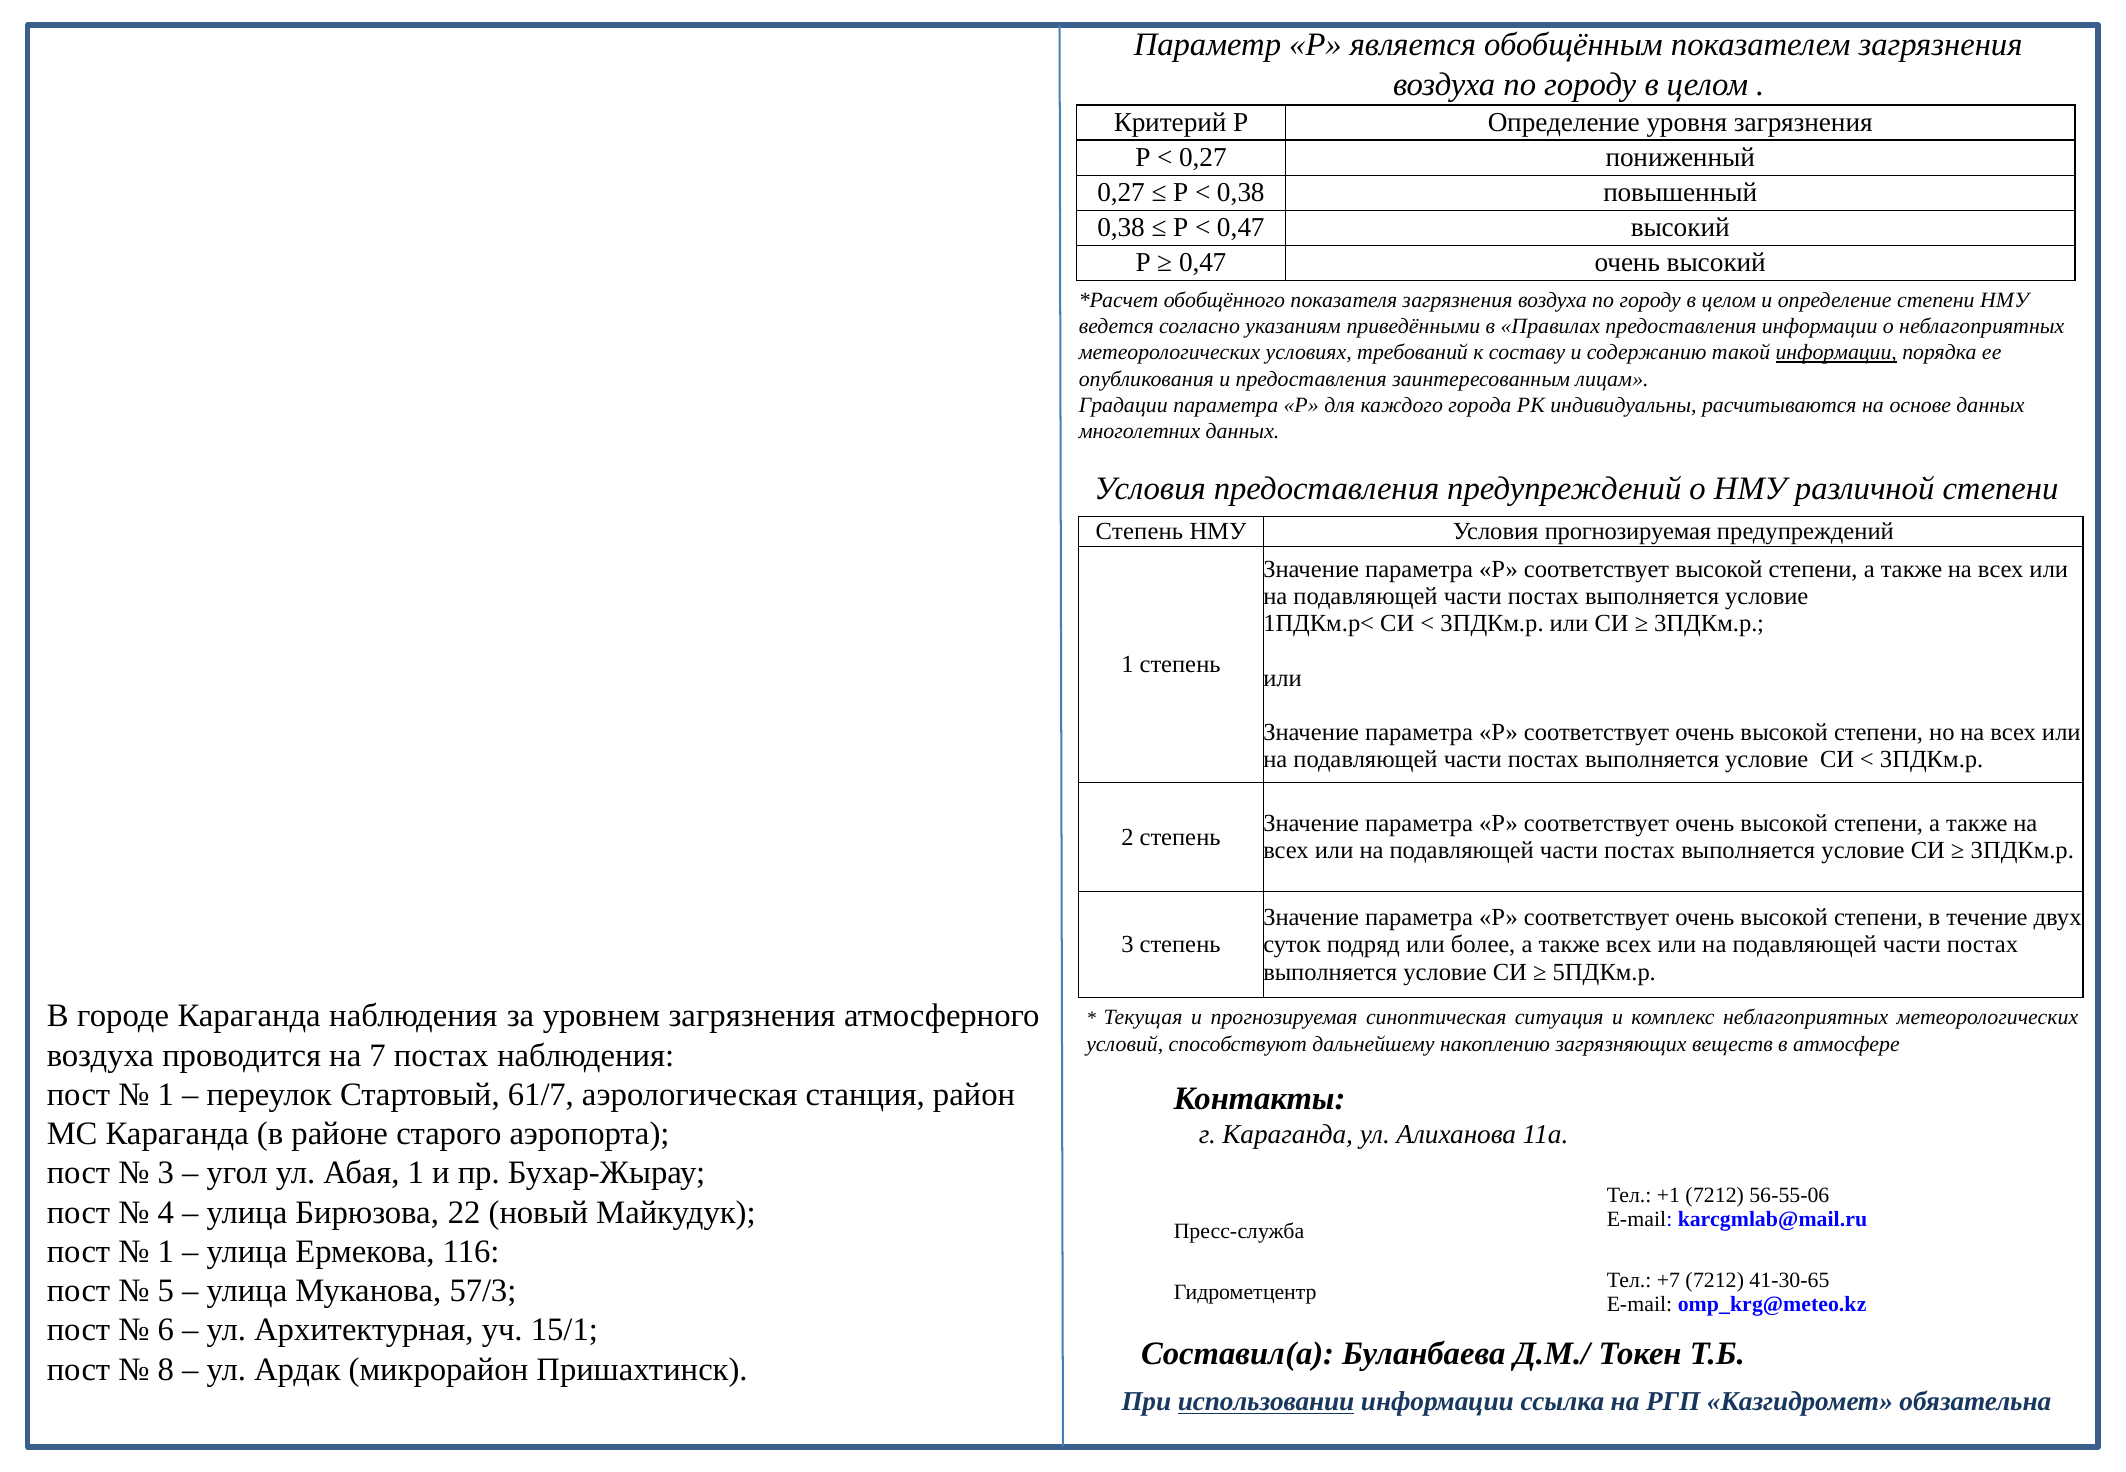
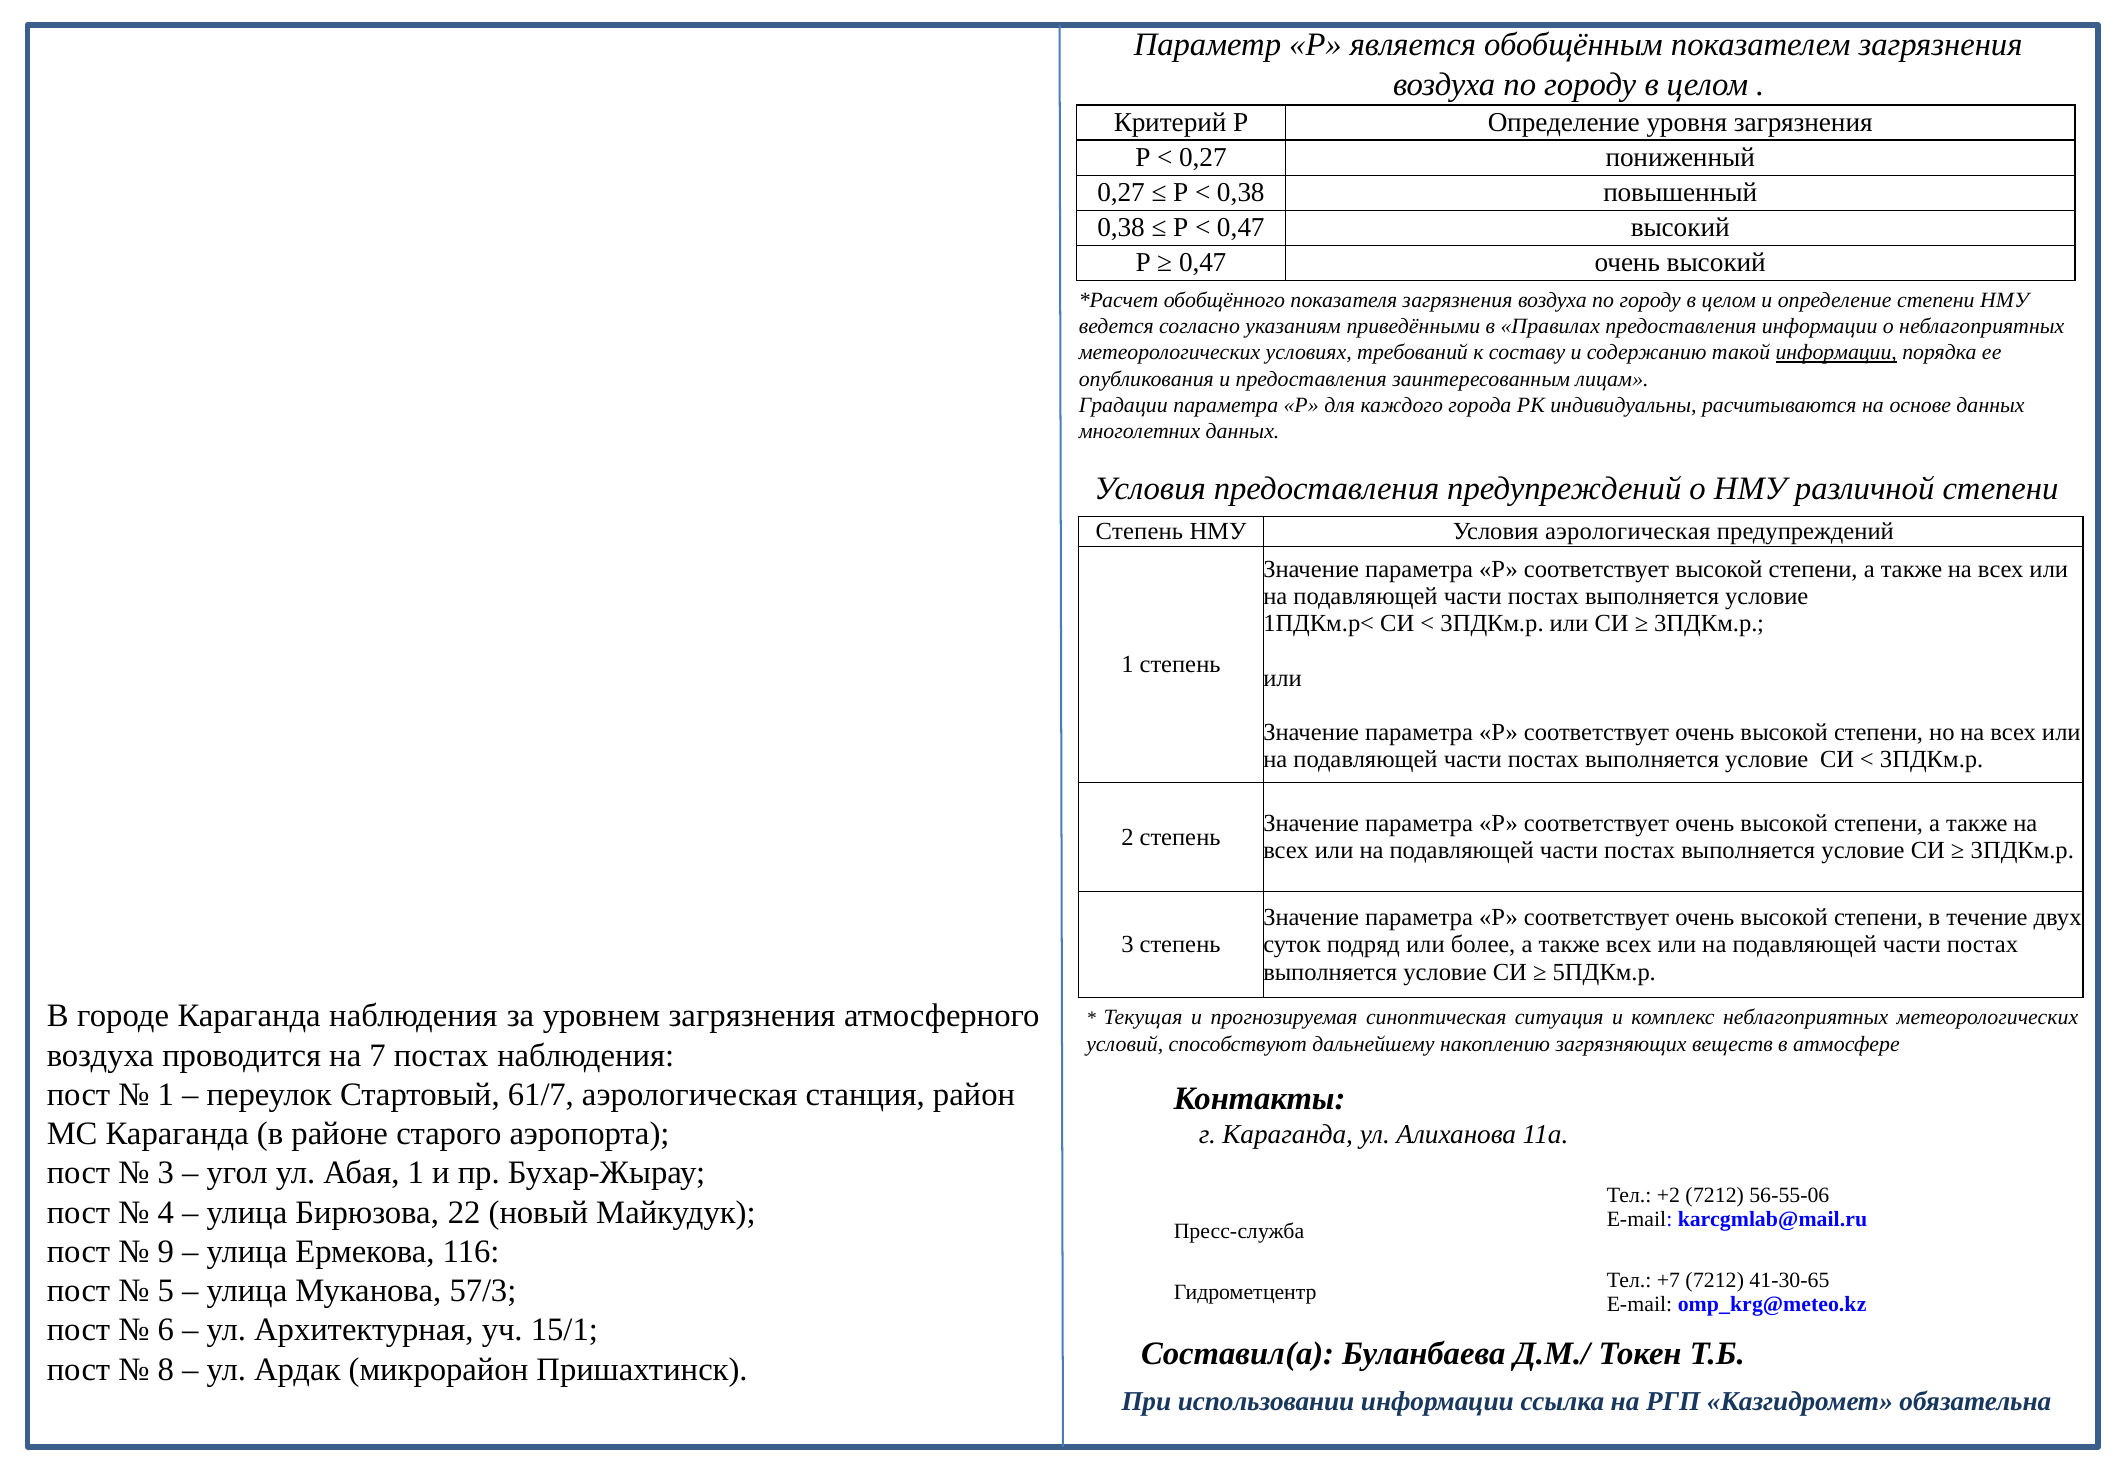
Условия прогнозируемая: прогнозируемая -> аэрологическая (1628, 532)
+1: +1 -> +2 (1668, 1195)
1: 1 -> 9 (166, 1252)
использовании underline: present -> none (1266, 1402)
